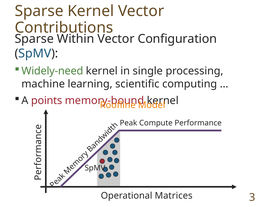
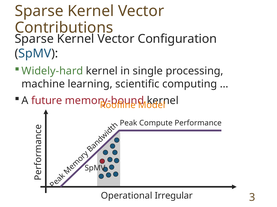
Within: Within -> Kernel (76, 39)
Widely-need: Widely-need -> Widely-hard (52, 71)
points: points -> future (47, 101)
Matrices: Matrices -> Irregular (174, 196)
